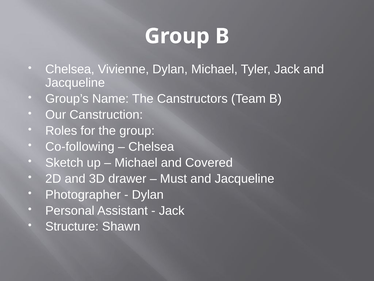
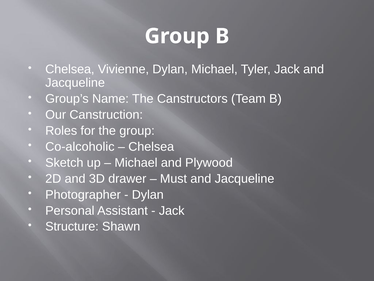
Co-following: Co-following -> Co-alcoholic (80, 146)
Covered: Covered -> Plywood (209, 162)
